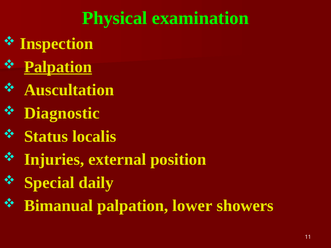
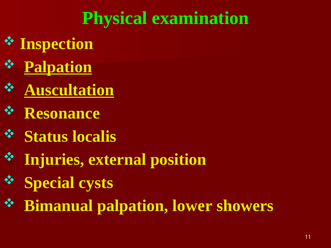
Auscultation underline: none -> present (69, 90)
Diagnostic: Diagnostic -> Resonance (62, 113)
daily: daily -> cysts (96, 183)
